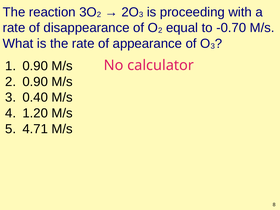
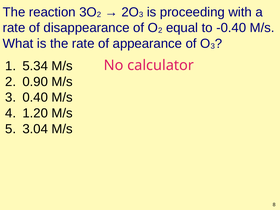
-0.70: -0.70 -> -0.40 (231, 28)
0.90: 0.90 -> 5.34 (35, 66)
4.71: 4.71 -> 3.04 (35, 129)
